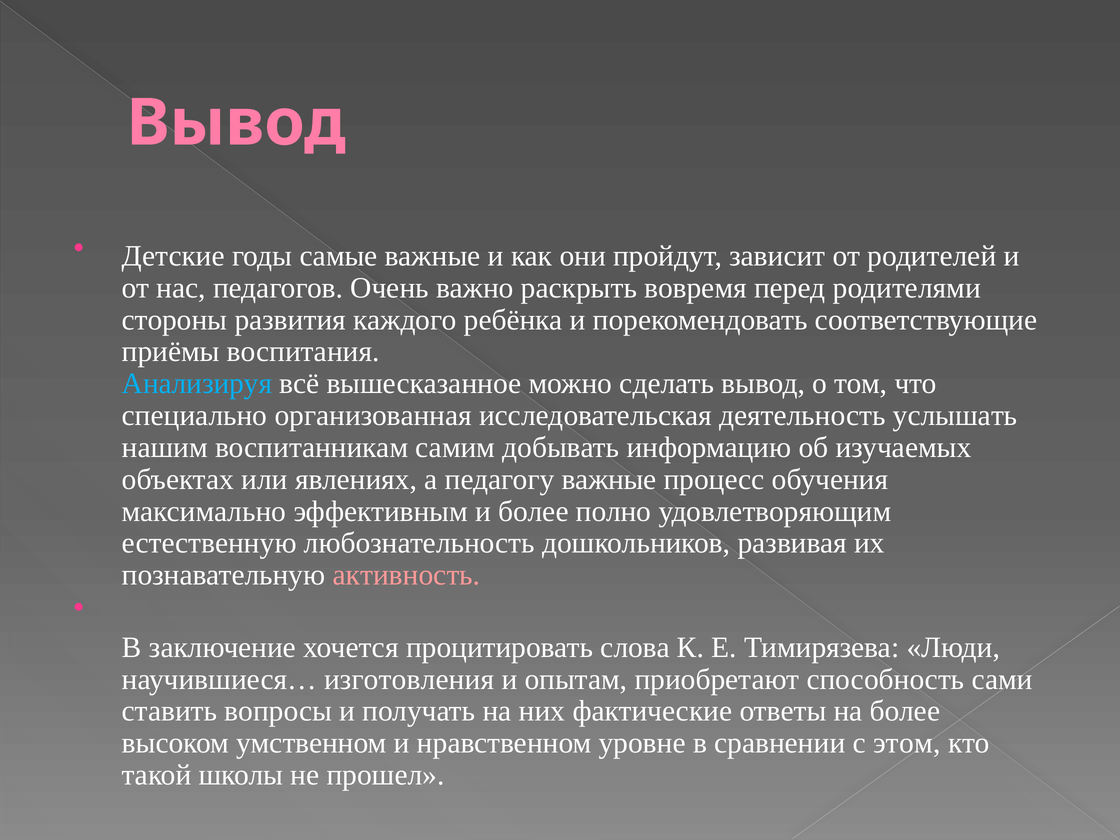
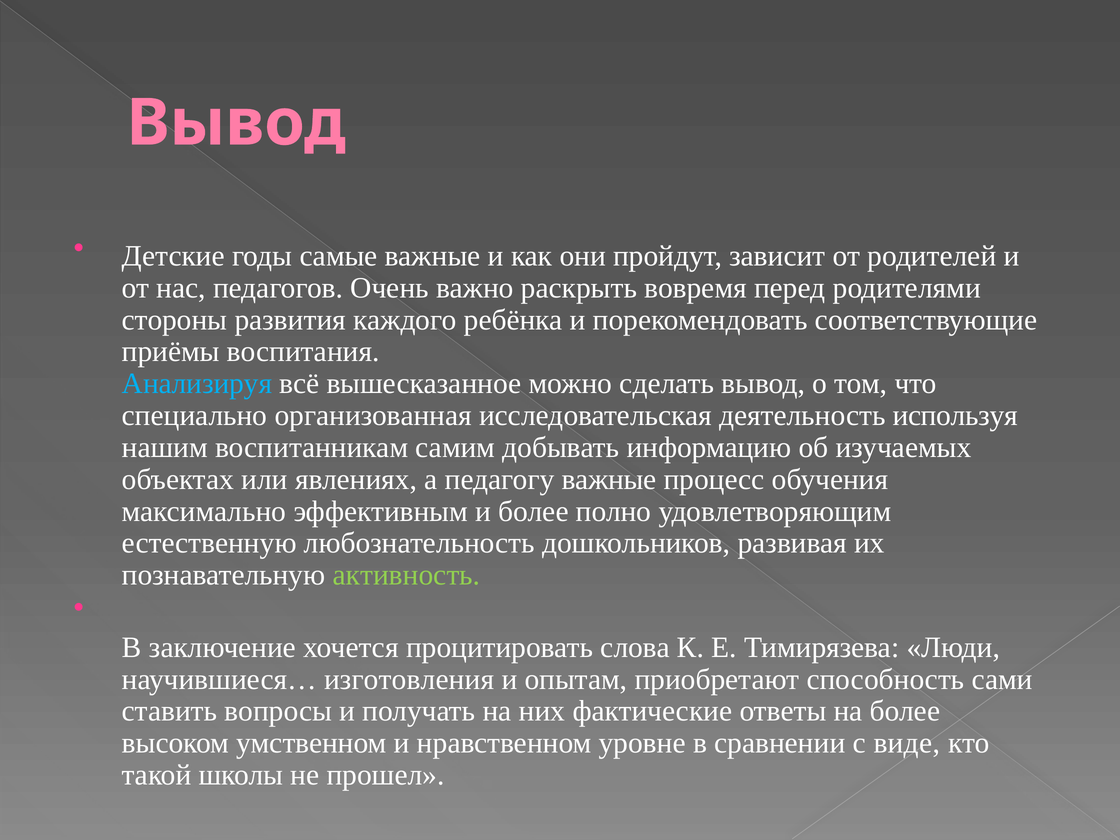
услышать: услышать -> используя (955, 416)
активность colour: pink -> light green (407, 575)
этом: этом -> виде (907, 743)
